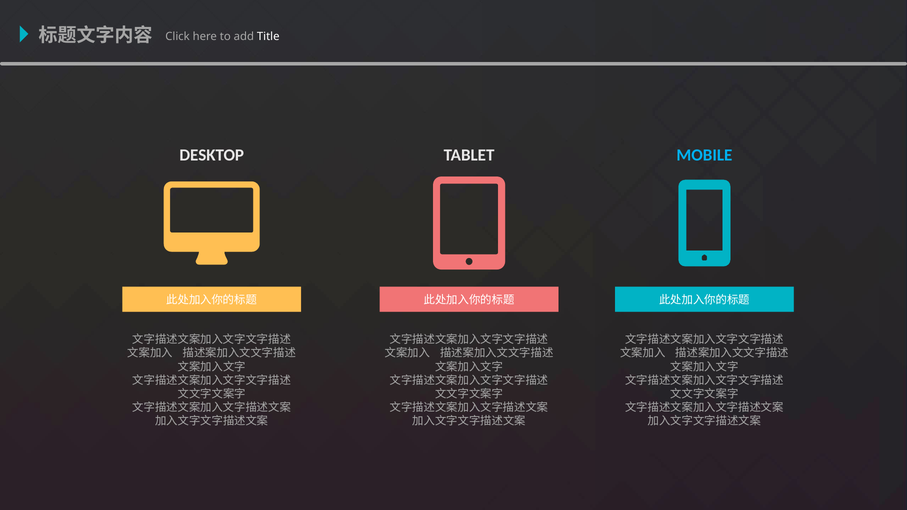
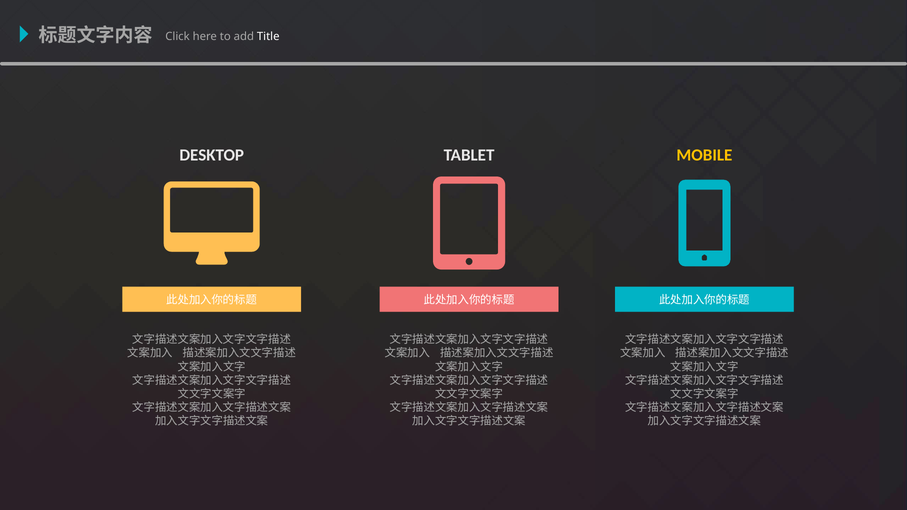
MOBILE colour: light blue -> yellow (704, 155)
